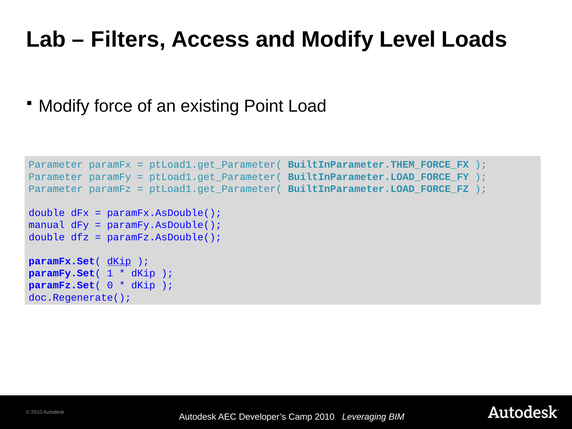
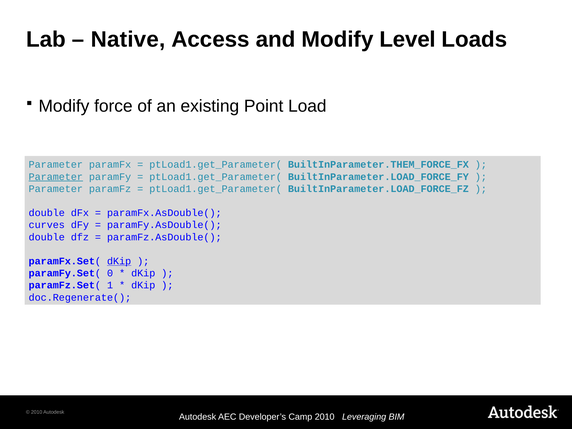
Filters: Filters -> Native (128, 39)
Parameter underline: none -> present (56, 177)
manual: manual -> curves (47, 225)
1: 1 -> 0 (110, 273)
0: 0 -> 1 (110, 285)
